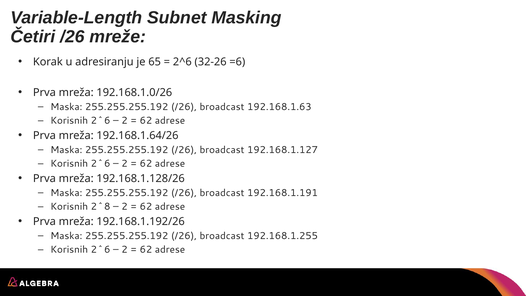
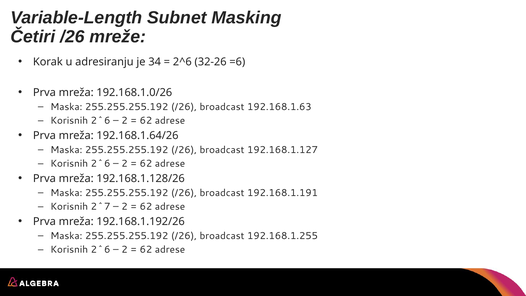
65: 65 -> 34 (155, 62)
2^8: 2^8 -> 2^7 (101, 207)
